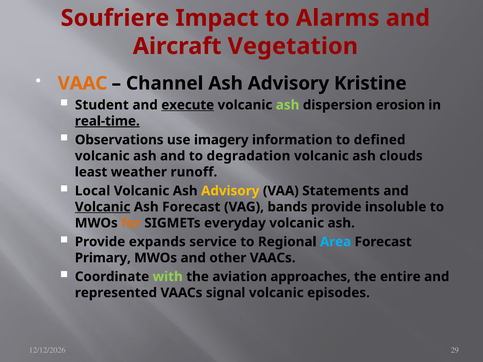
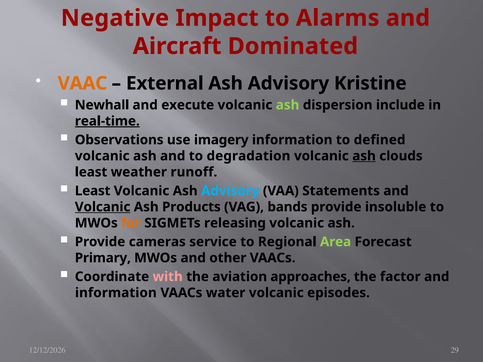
Soufriere: Soufriere -> Negative (115, 18)
Vegetation: Vegetation -> Dominated (293, 46)
Channel: Channel -> External (165, 83)
Student: Student -> Newhall (102, 105)
execute underline: present -> none (188, 105)
erosion: erosion -> include (400, 105)
ash underline: none -> present (364, 156)
Local: Local -> Least (93, 191)
Advisory colour: yellow -> light blue (230, 191)
Ash Forecast: Forecast -> Products (191, 207)
everyday: everyday -> releasing (235, 223)
expands: expands -> cameras (157, 242)
Area colour: light blue -> light green (336, 242)
with colour: light green -> pink (168, 277)
entire: entire -> factor (400, 277)
represented: represented -> information (116, 293)
signal: signal -> water (226, 293)
